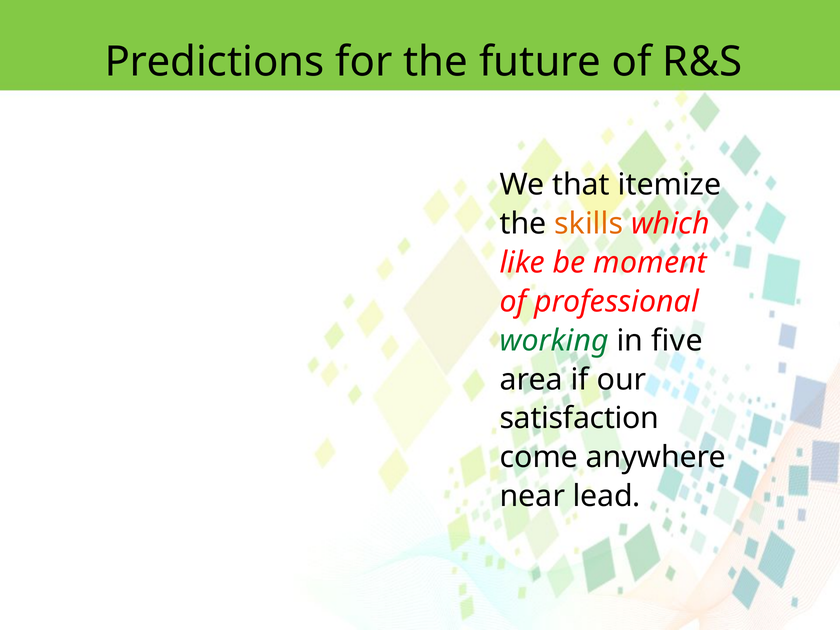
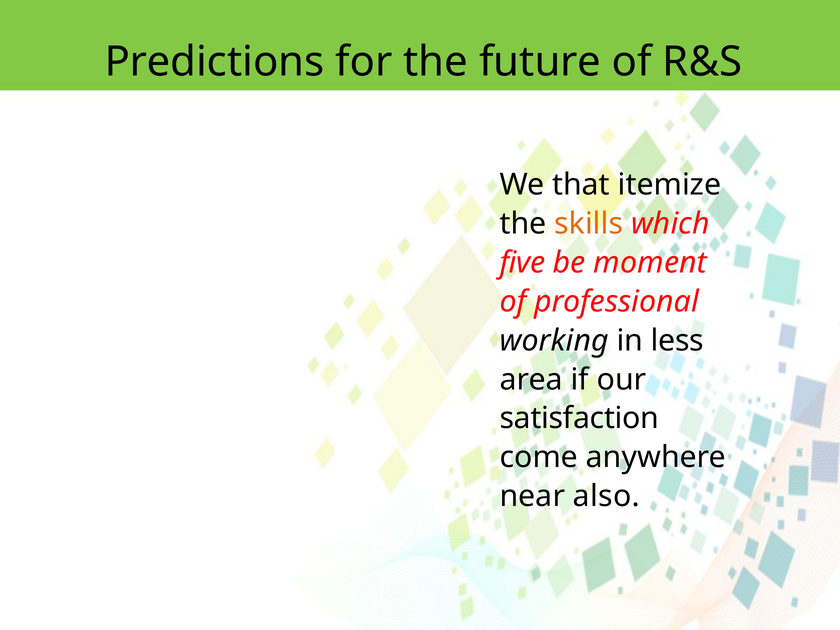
like: like -> five (522, 263)
working colour: green -> black (554, 341)
five: five -> less (677, 341)
lead: lead -> also (606, 496)
